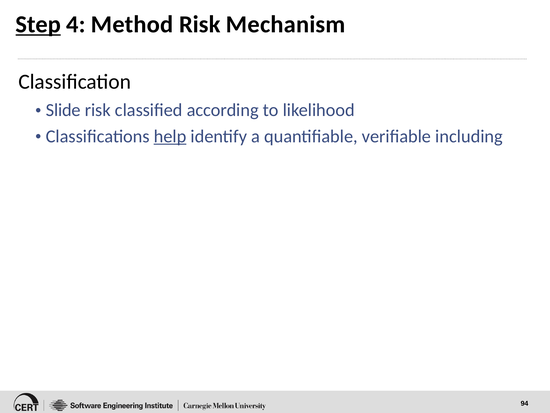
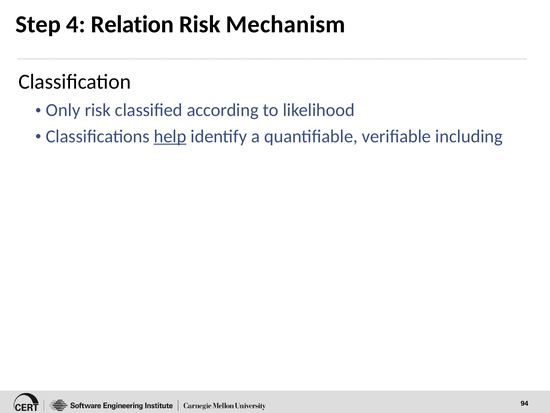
Step underline: present -> none (38, 24)
Method: Method -> Relation (132, 24)
Slide: Slide -> Only (63, 110)
